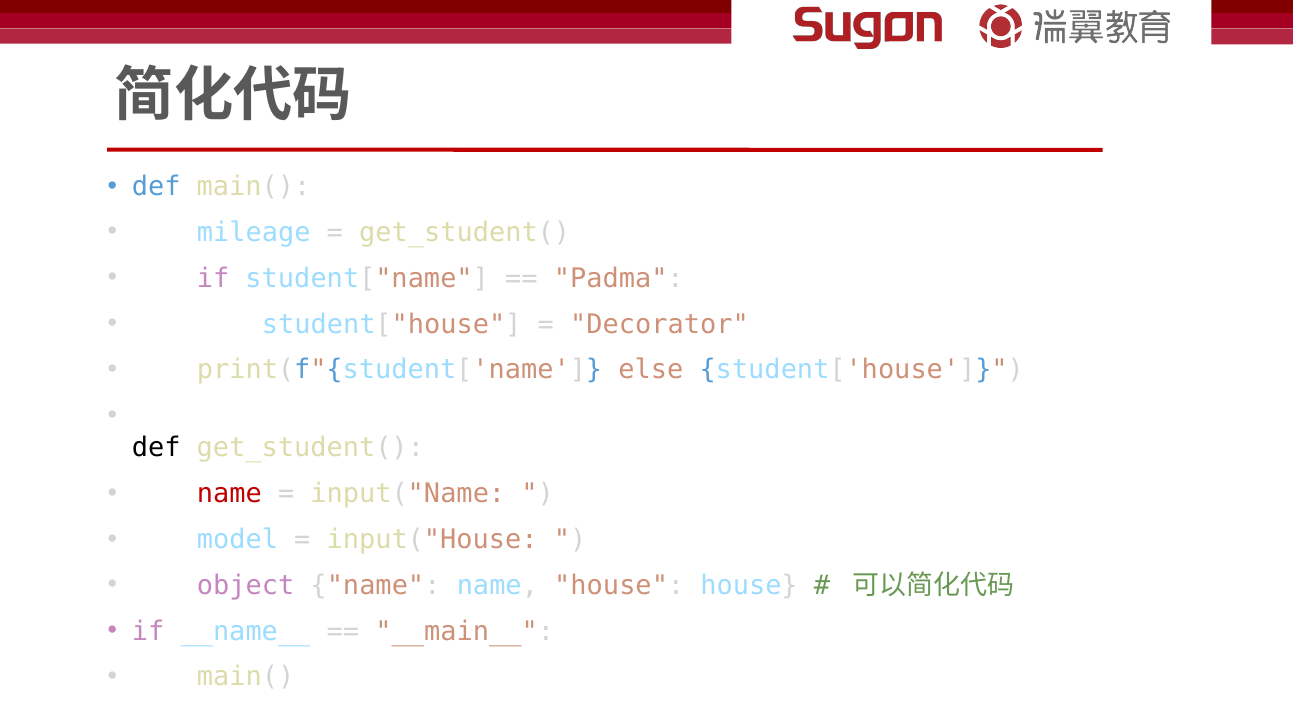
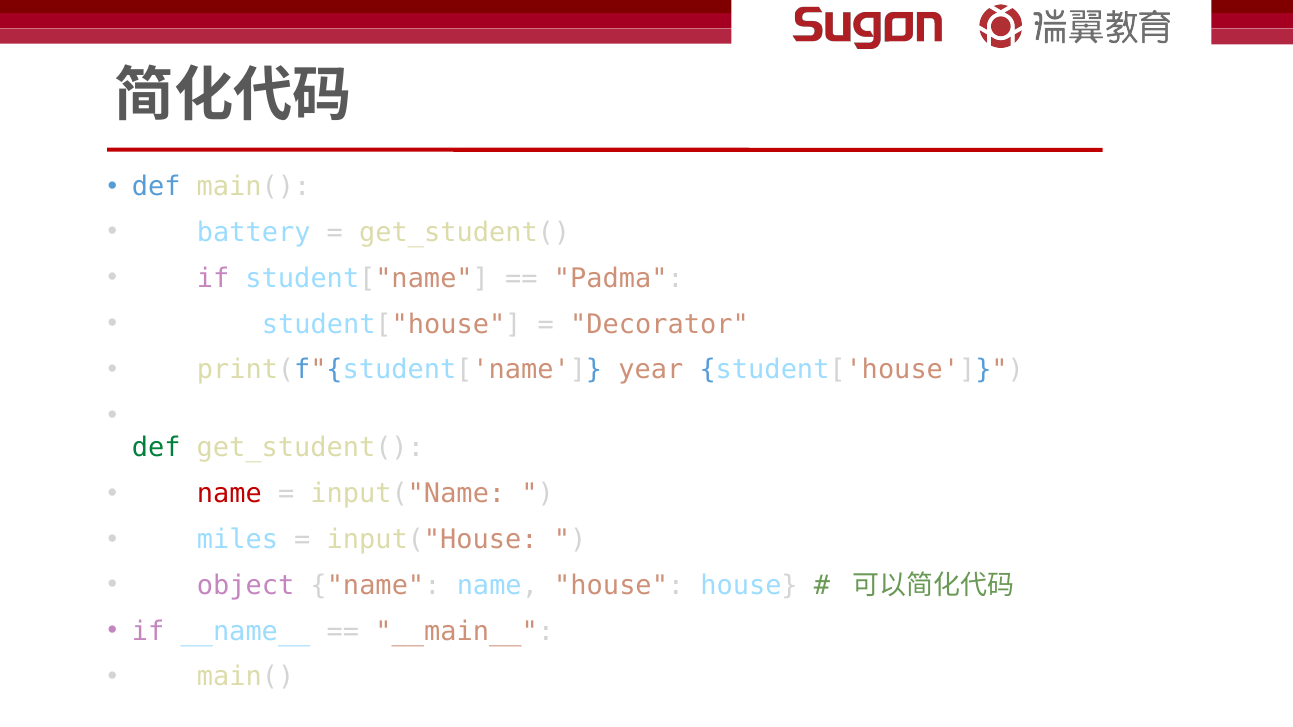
mileage: mileage -> battery (254, 233)
else: else -> year (651, 370)
def colour: black -> green (156, 448)
model: model -> miles (237, 540)
